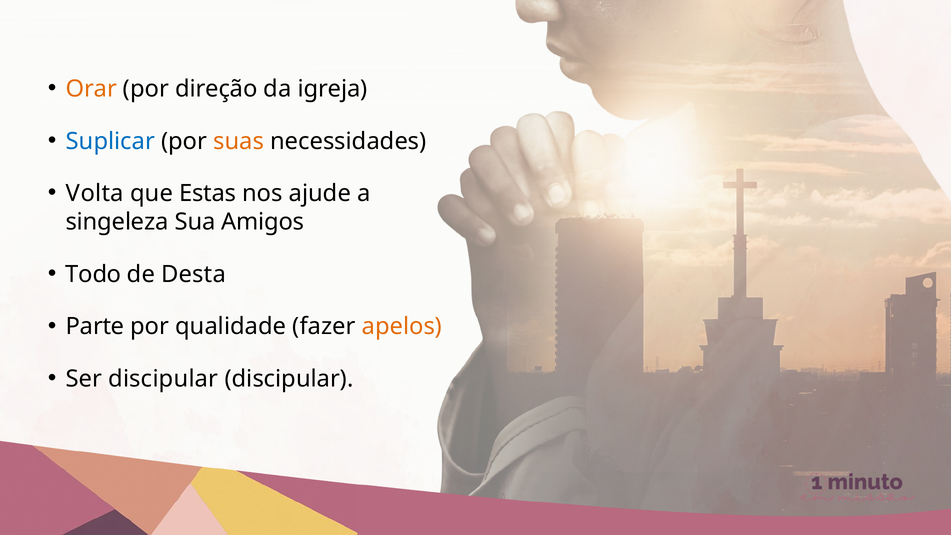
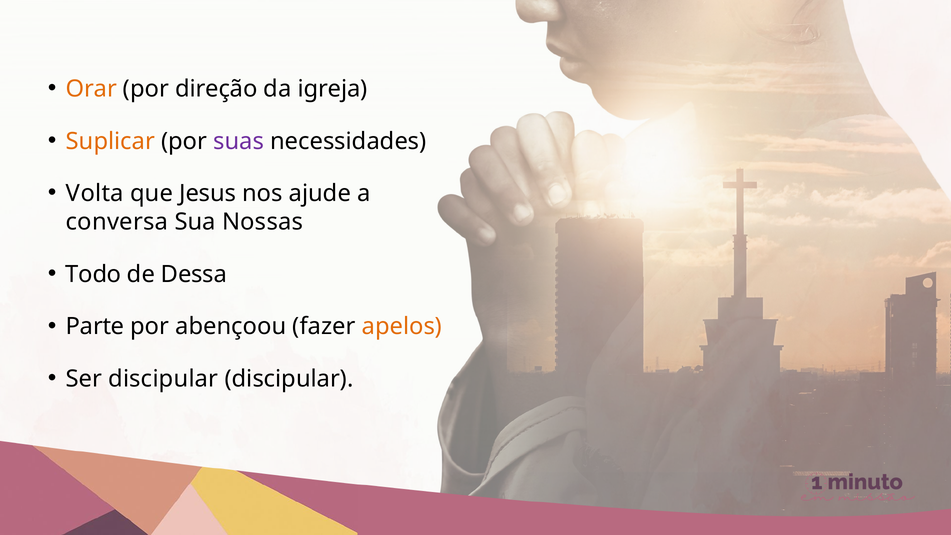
Suplicar colour: blue -> orange (110, 141)
suas colour: orange -> purple (239, 141)
Estas: Estas -> Jesus (208, 193)
singeleza: singeleza -> conversa (117, 222)
Amigos: Amigos -> Nossas (263, 222)
Desta: Desta -> Dessa (194, 274)
qualidade: qualidade -> abençoou (231, 327)
